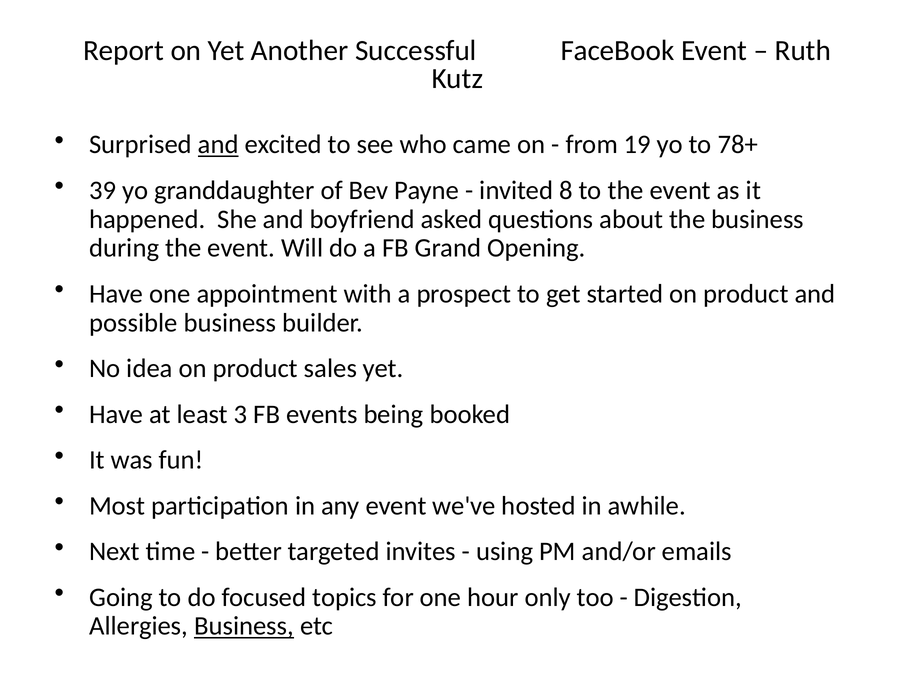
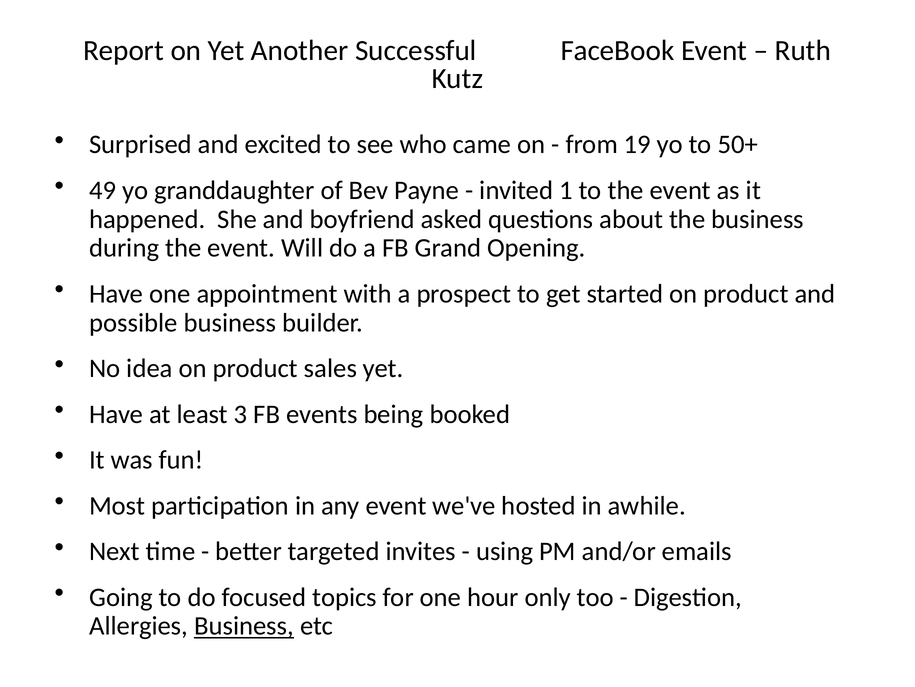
and underline: present -> none (218, 144)
78+: 78+ -> 50+ (738, 144)
39: 39 -> 49 (103, 190)
8: 8 -> 1 (566, 190)
